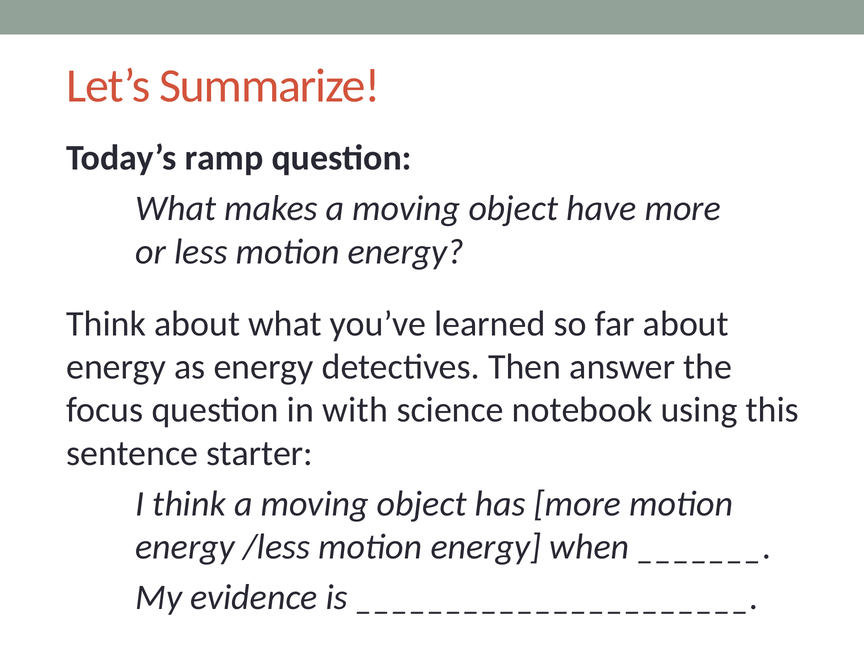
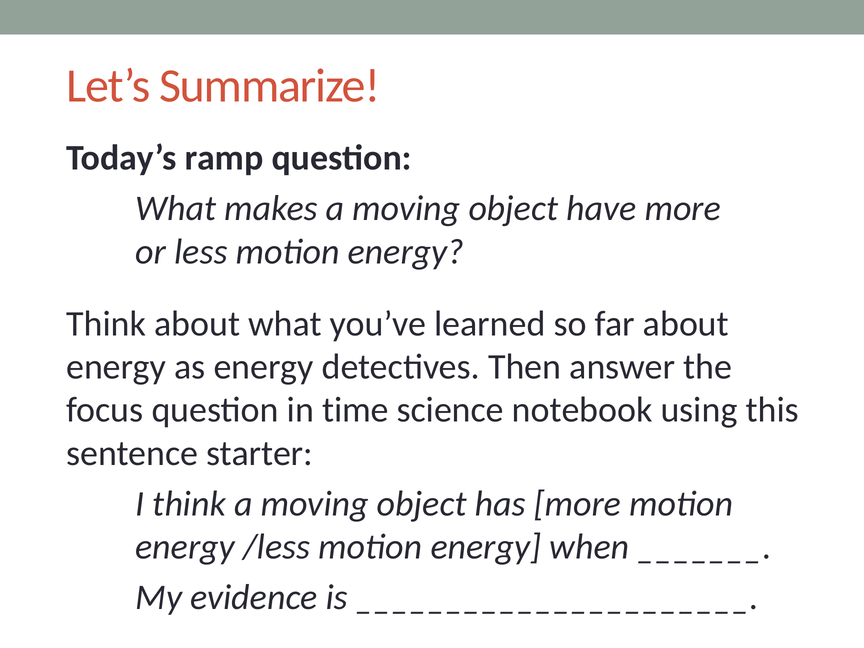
with: with -> time (355, 410)
